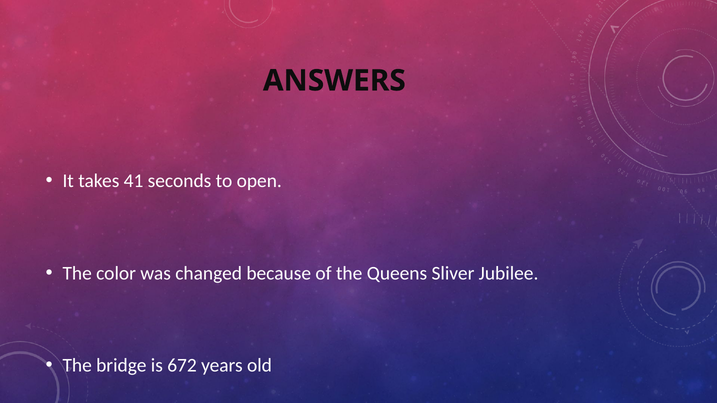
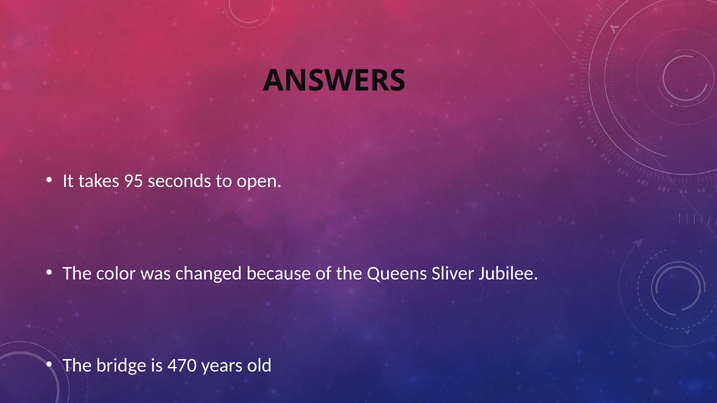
41: 41 -> 95 (134, 181)
672: 672 -> 470 (182, 366)
